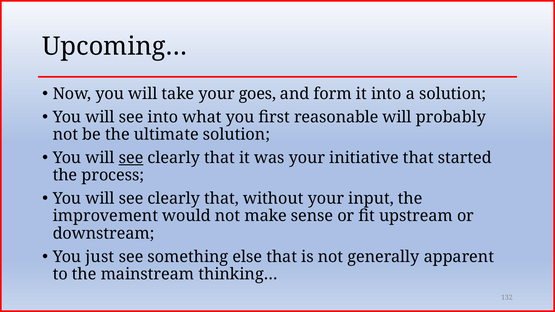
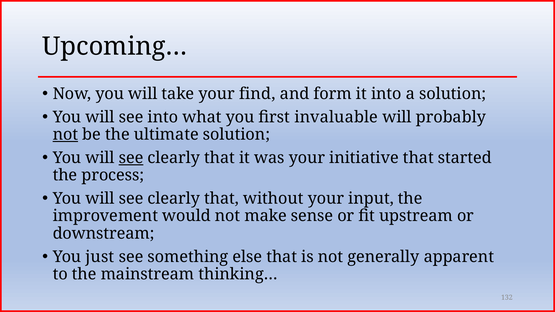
goes: goes -> find (257, 94)
reasonable: reasonable -> invaluable (336, 117)
not underline: none -> present (65, 135)
